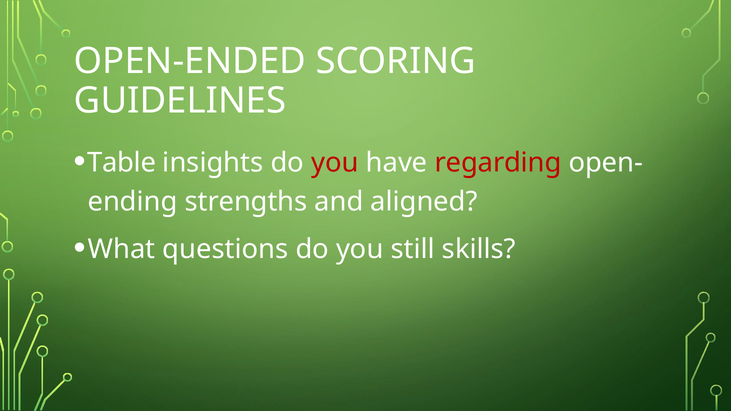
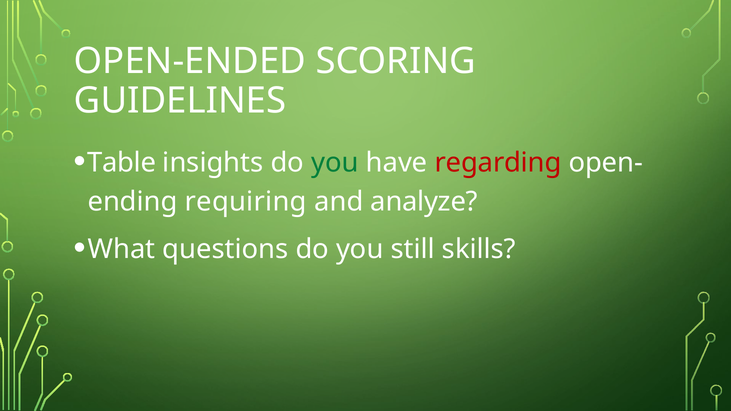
you colour: red -> green (335, 163)
strengths: strengths -> requiring (246, 202)
aligned: aligned -> analyze (424, 202)
